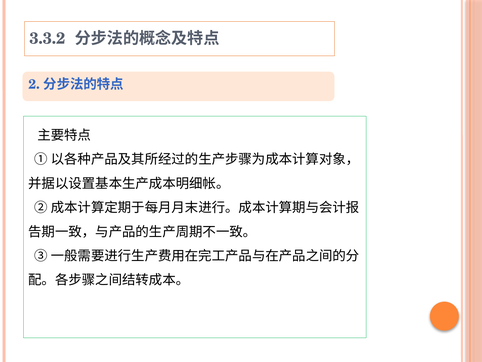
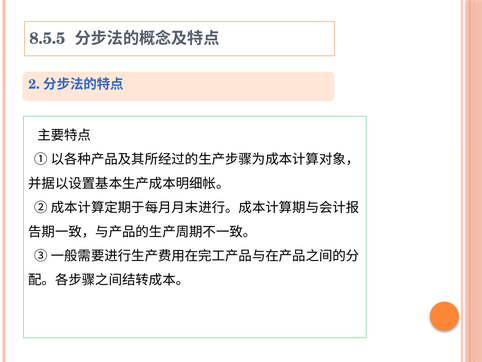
3.3.2: 3.3.2 -> 8.5.5 (47, 38)
